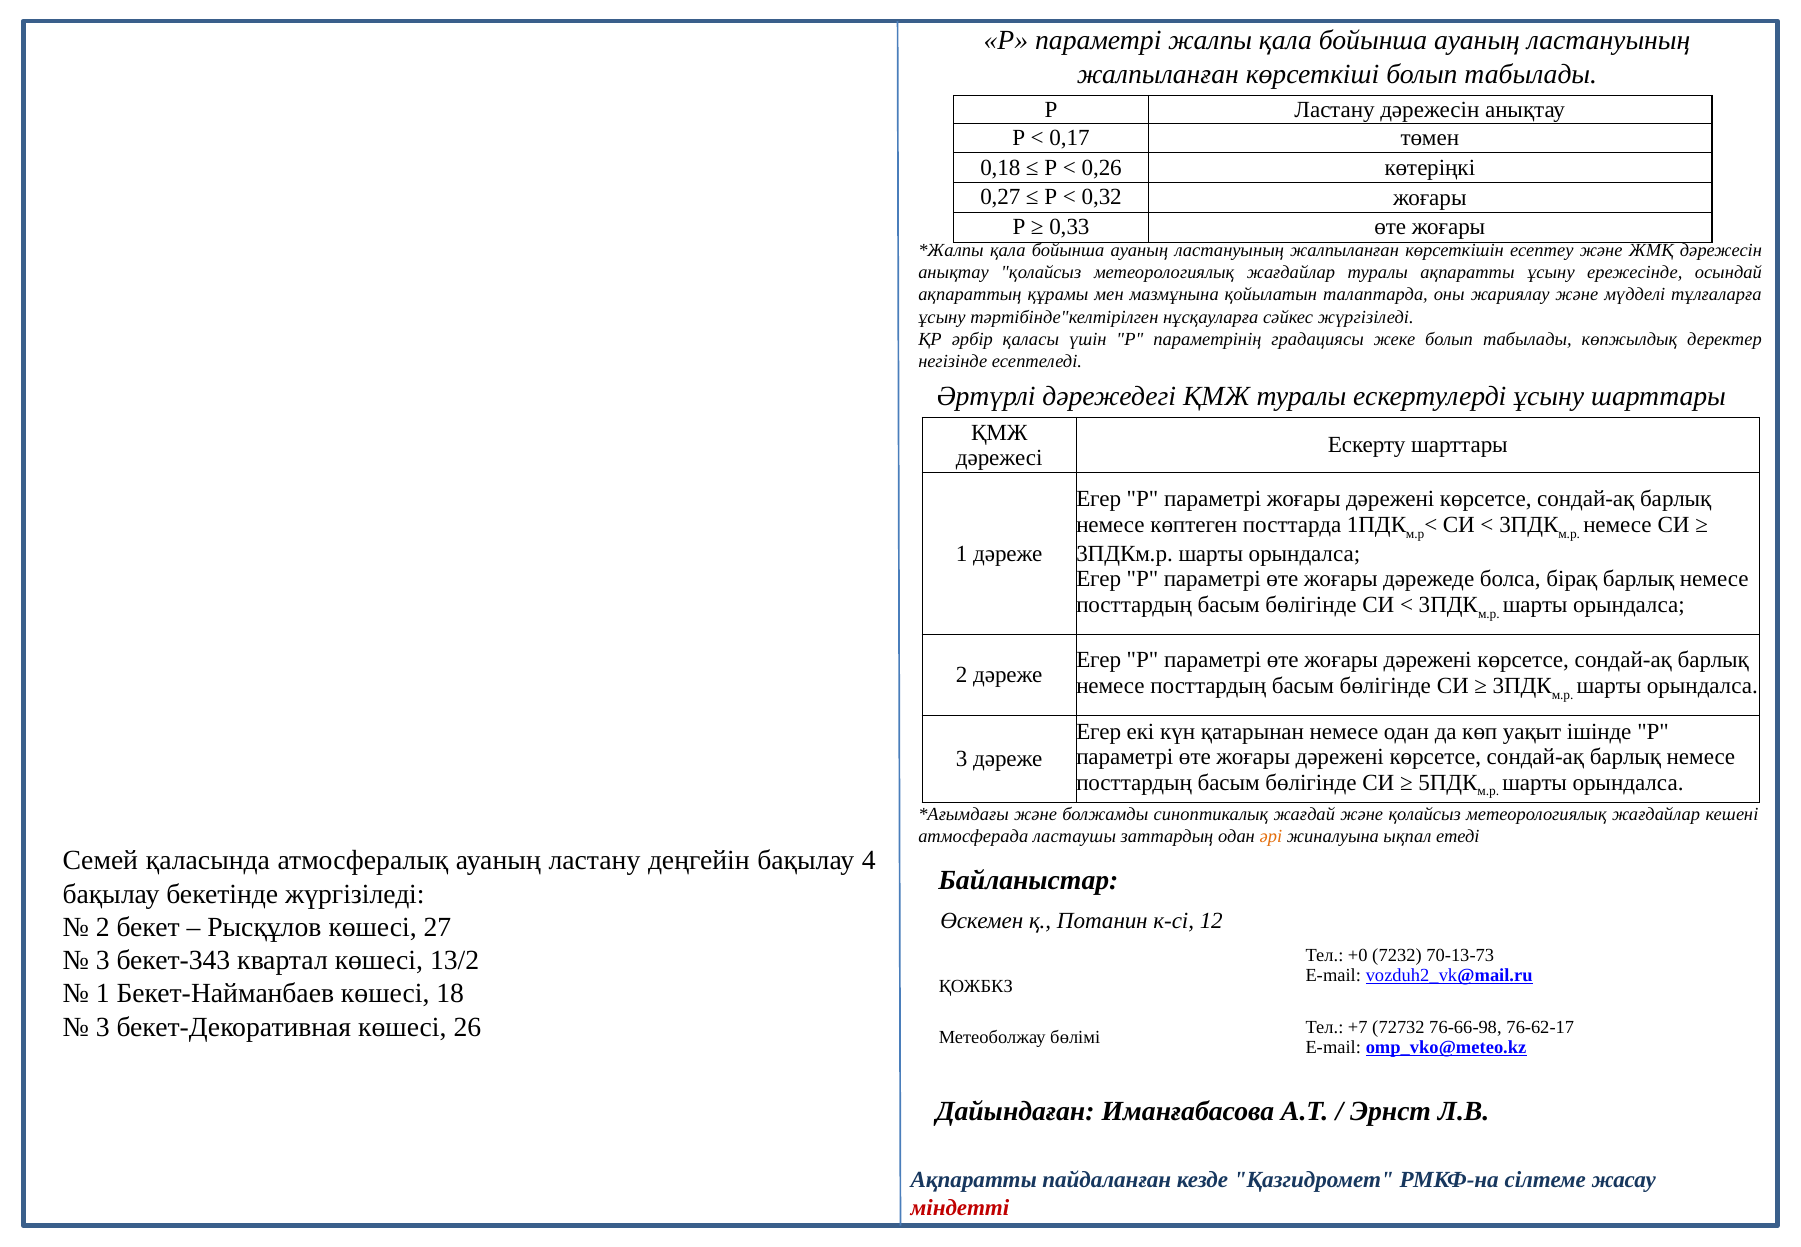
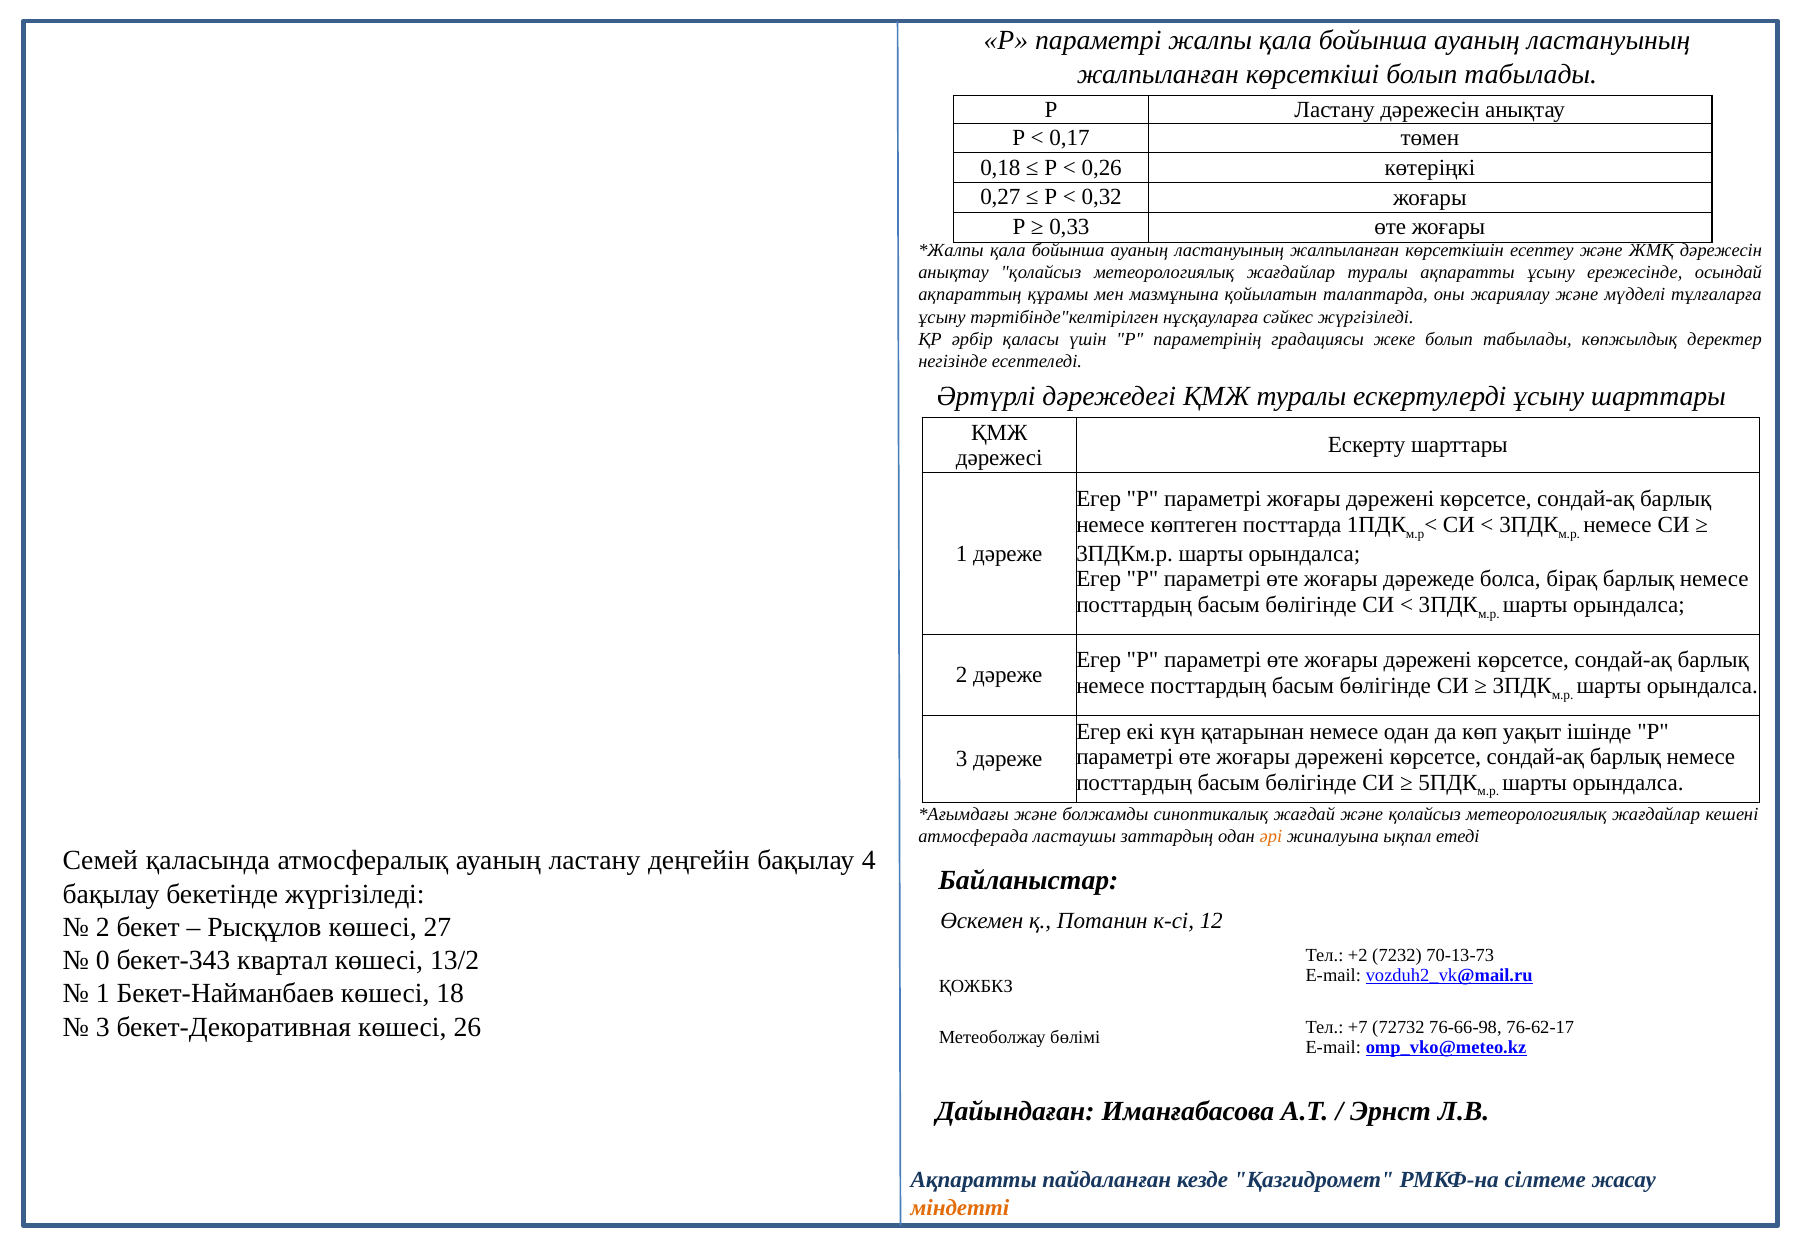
+0: +0 -> +2 (1358, 955)
3: 3 -> 0 (103, 960)
міндетті colour: red -> orange (960, 1207)
